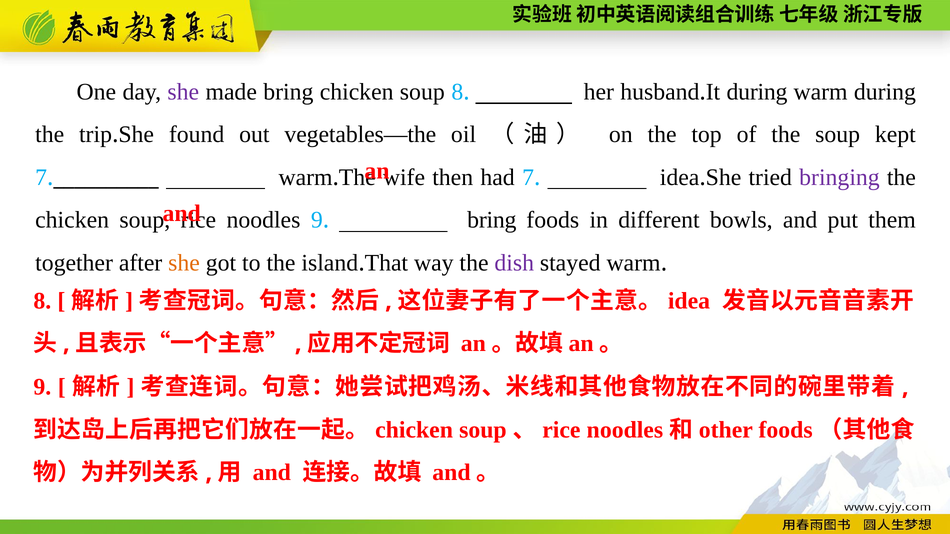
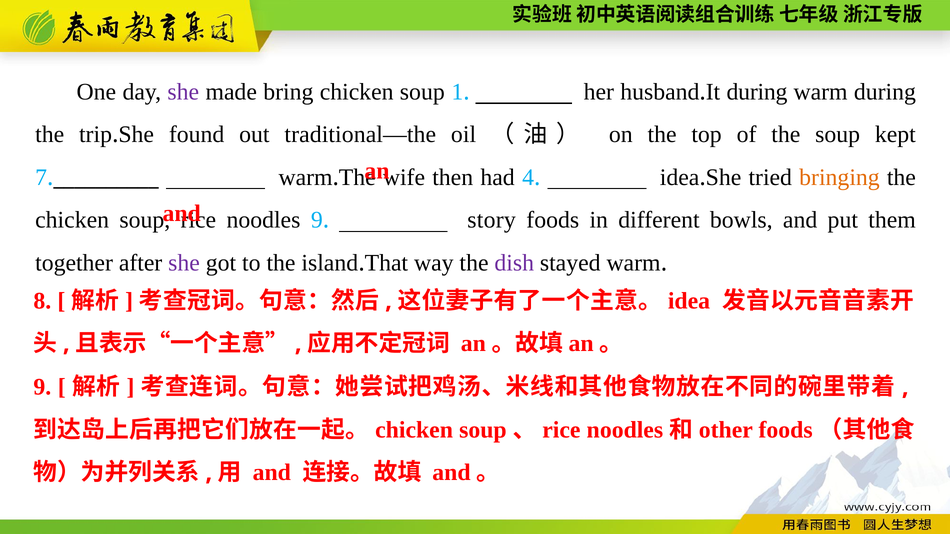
soup 8: 8 -> 1 (457, 92)
vegetables—the: vegetables—the -> traditional—the (360, 135)
had 7: 7 -> 4 (528, 177)
bringing colour: purple -> orange (839, 177)
bring: bring -> story (492, 220)
she colour: orange -> purple (184, 263)
